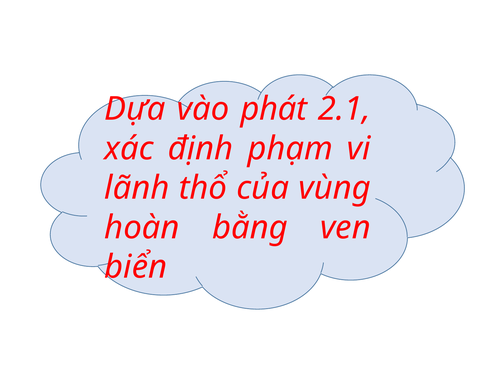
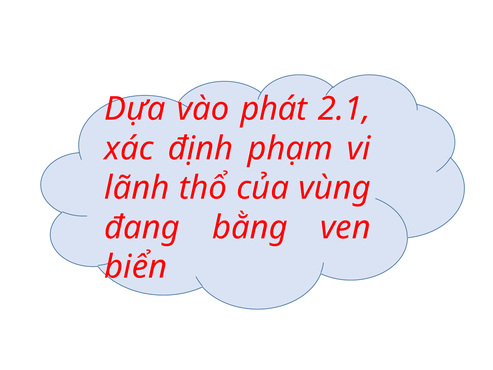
hoàn: hoàn -> đang (142, 227)
